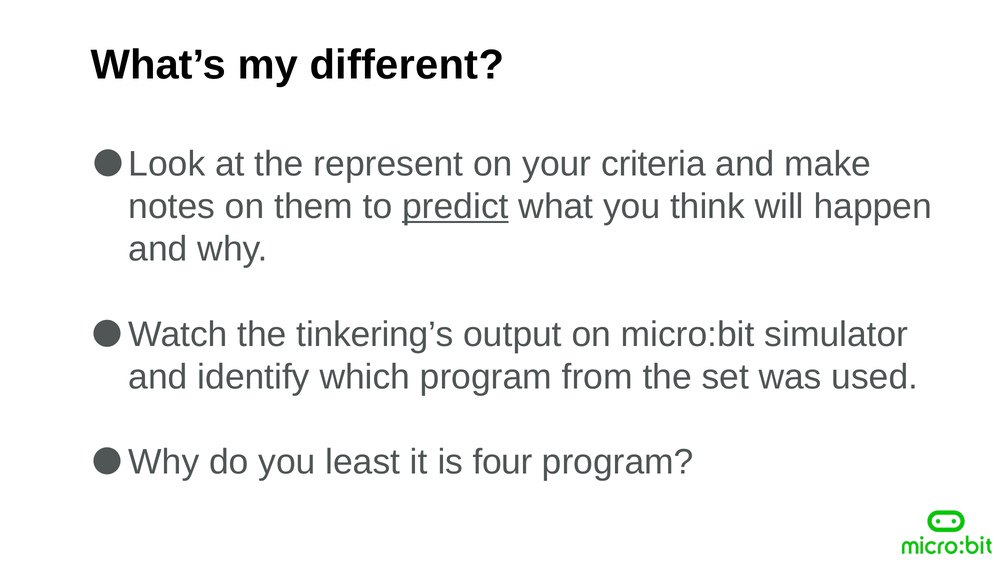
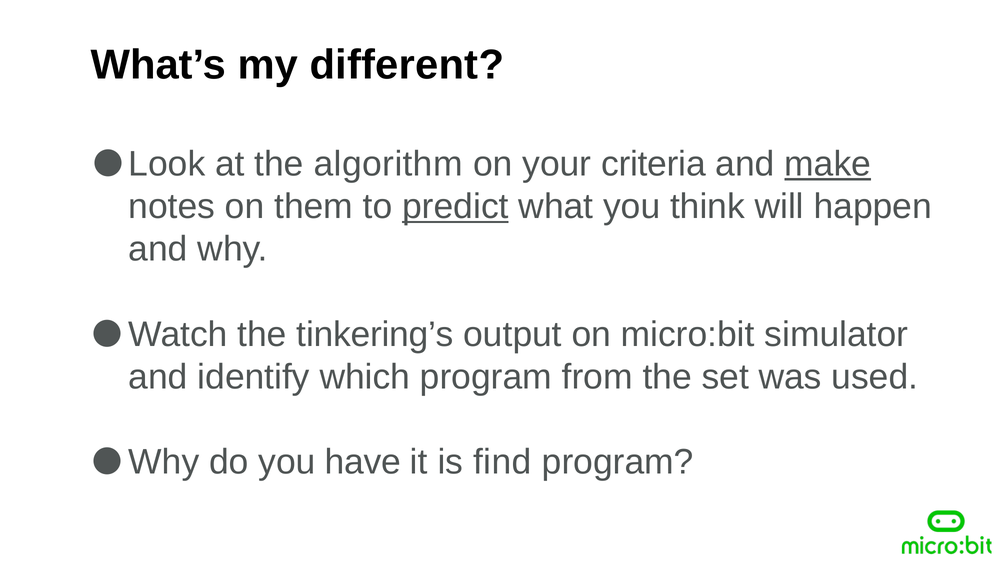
represent: represent -> algorithm (388, 164)
make underline: none -> present (828, 164)
least: least -> have (363, 462)
four: four -> find (502, 462)
